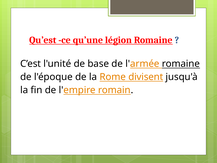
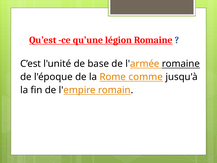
divisent: divisent -> comme (146, 77)
